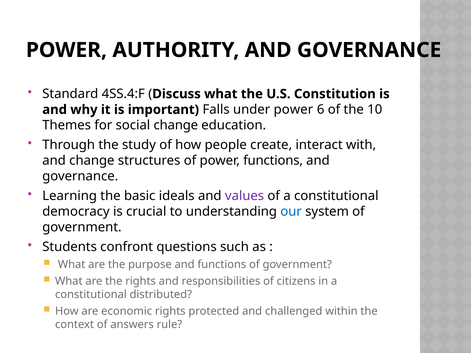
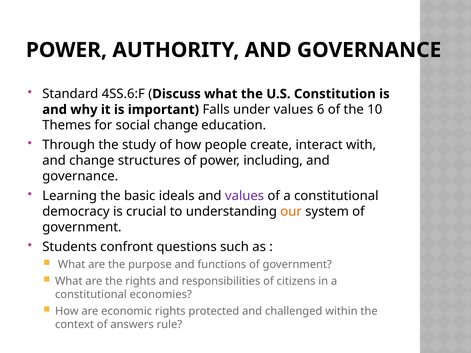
4SS.4:F: 4SS.4:F -> 4SS.6:F (123, 94)
under power: power -> values (293, 110)
power functions: functions -> including (273, 161)
our colour: blue -> orange (291, 212)
distributed: distributed -> economies (161, 295)
